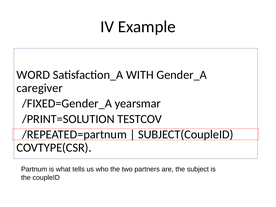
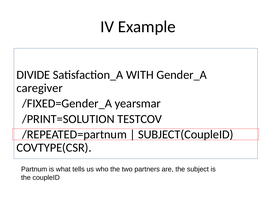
WORD: WORD -> DIVIDE (33, 75)
